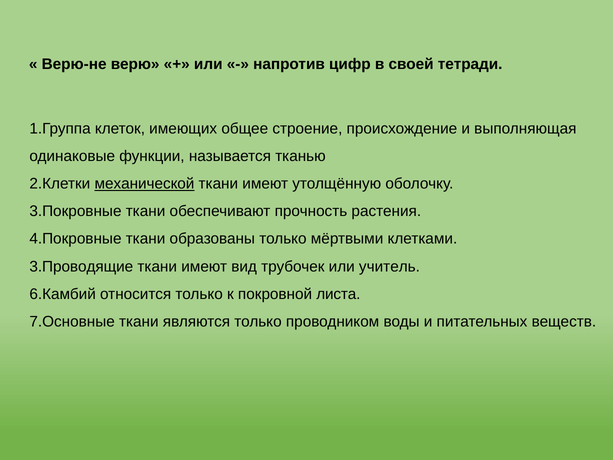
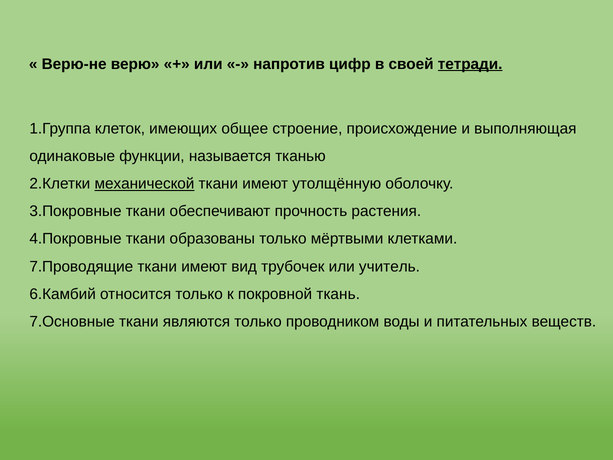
тетради underline: none -> present (470, 64)
3.Проводящие: 3.Проводящие -> 7.Проводящие (81, 266)
листа: листа -> ткань (338, 294)
